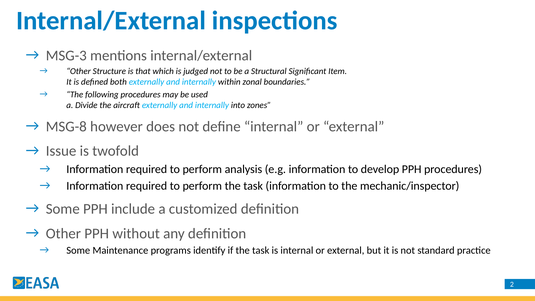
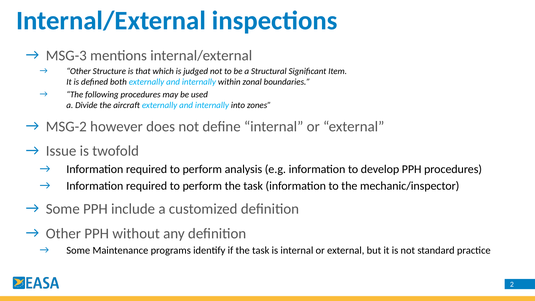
MSG-8: MSG-8 -> MSG-2 (66, 127)
